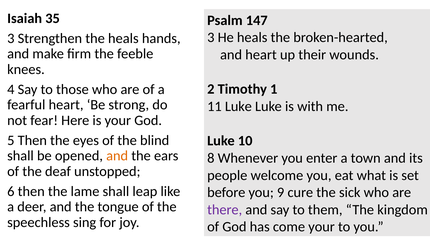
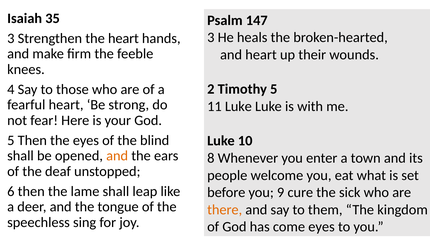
the heals: heals -> heart (123, 38)
Timothy 1: 1 -> 5 (274, 89)
there colour: purple -> orange (225, 210)
come your: your -> eyes (322, 227)
